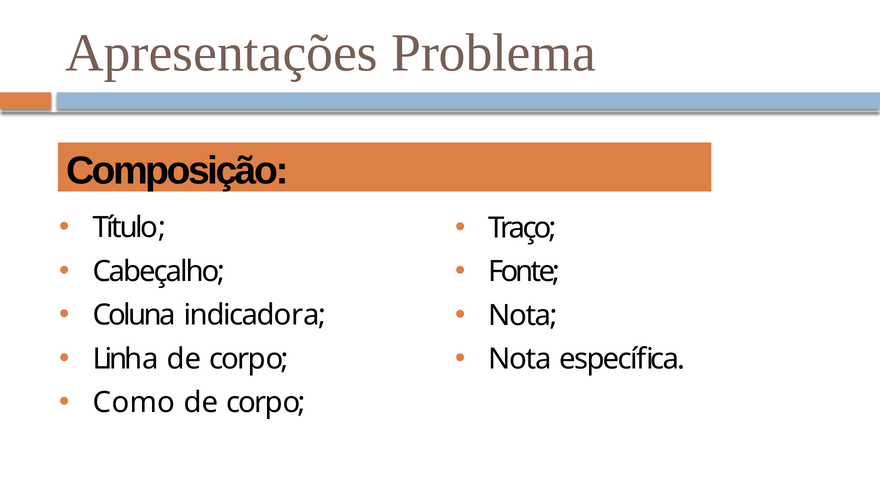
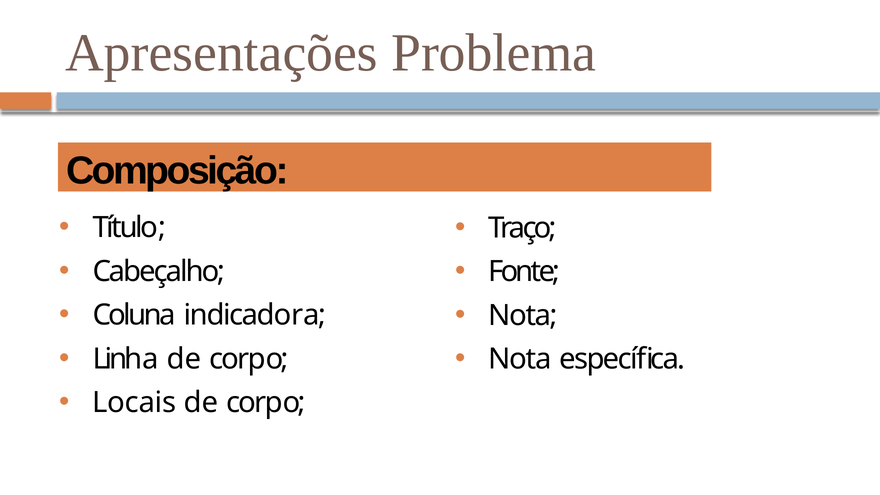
Como: Como -> Locais (134, 403)
